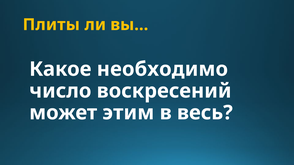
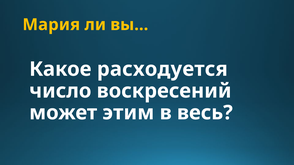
Плиты: Плиты -> Мария (51, 25)
необходимо: необходимо -> расходуется (162, 69)
